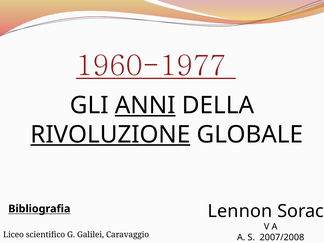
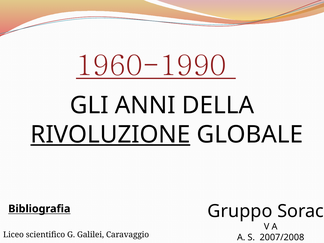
1960-1977: 1960-1977 -> 1960-1990 (151, 66)
ANNI underline: present -> none (145, 105)
Lennon: Lennon -> Gruppo (240, 211)
